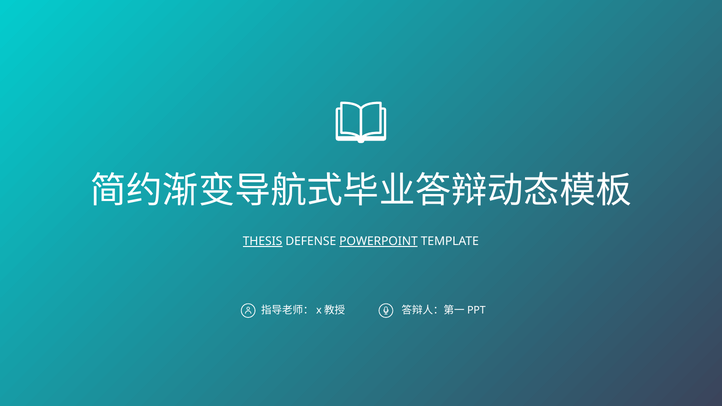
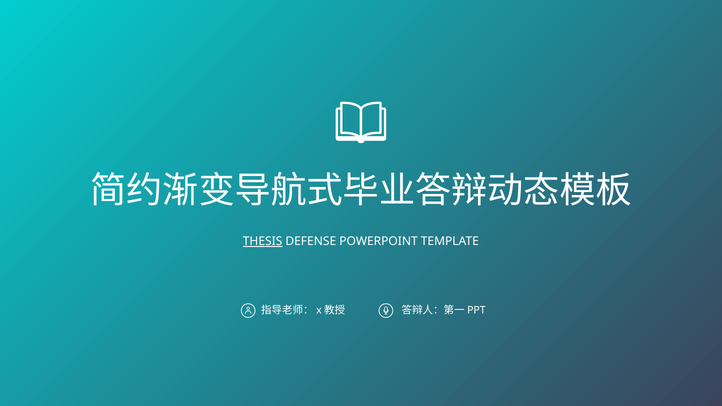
POWERPOINT underline: present -> none (378, 241)
